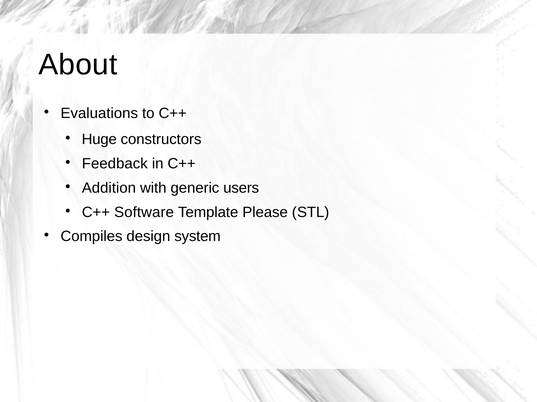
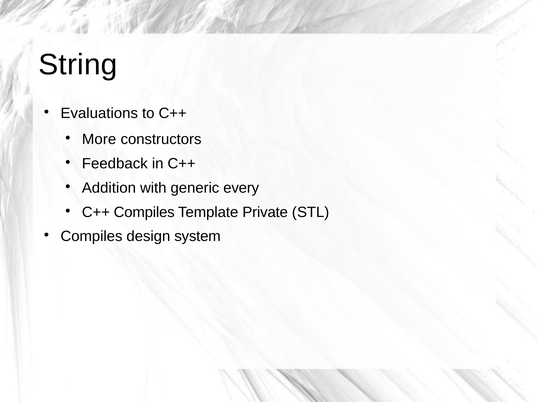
About: About -> String (78, 65)
Huge: Huge -> More (99, 140)
users: users -> every (241, 188)
C++ Software: Software -> Compiles (144, 213)
Please: Please -> Private (265, 213)
